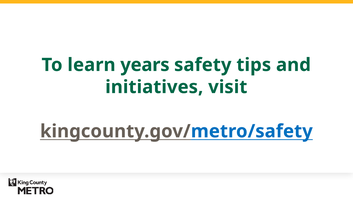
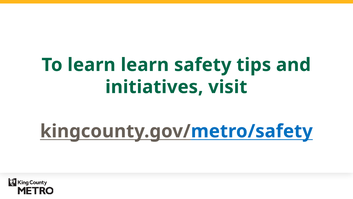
learn years: years -> learn (145, 65)
